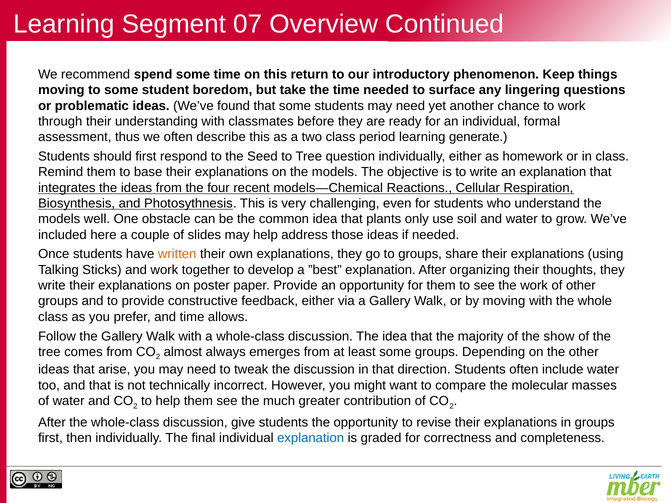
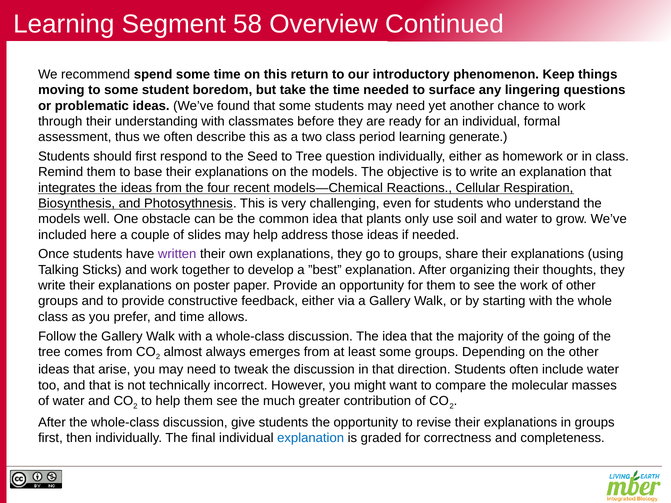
07: 07 -> 58 (248, 24)
written colour: orange -> purple (177, 254)
by moving: moving -> starting (504, 301)
show: show -> going (559, 336)
